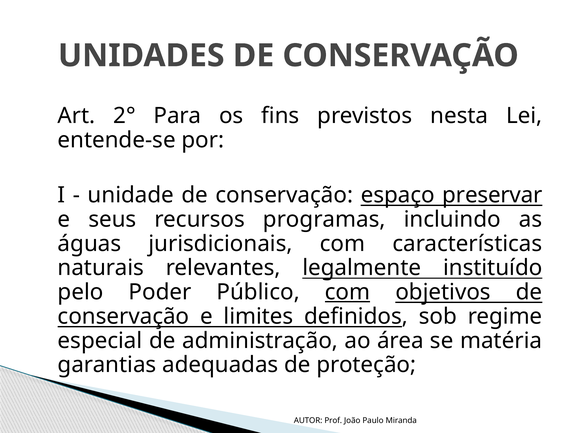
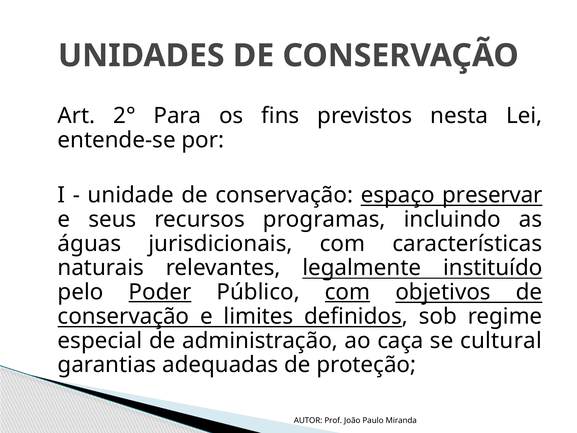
Poder underline: none -> present (160, 292)
área: área -> caça (400, 340)
matéria: matéria -> cultural (501, 340)
